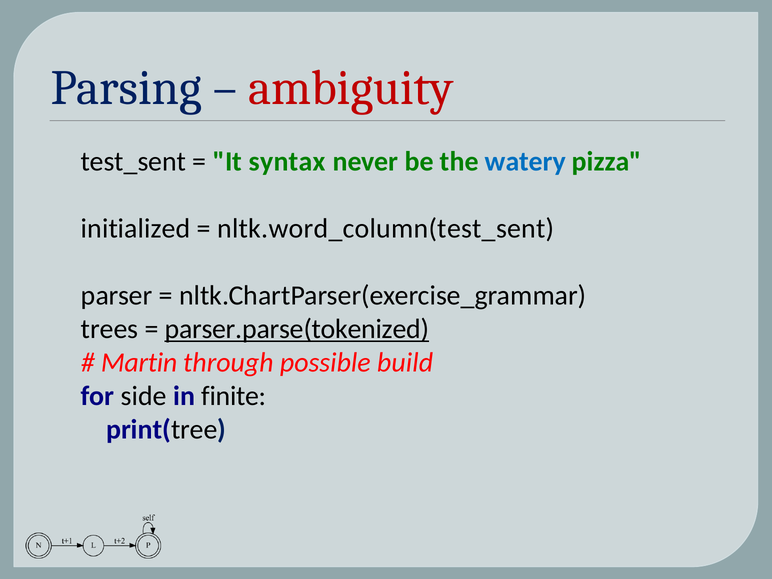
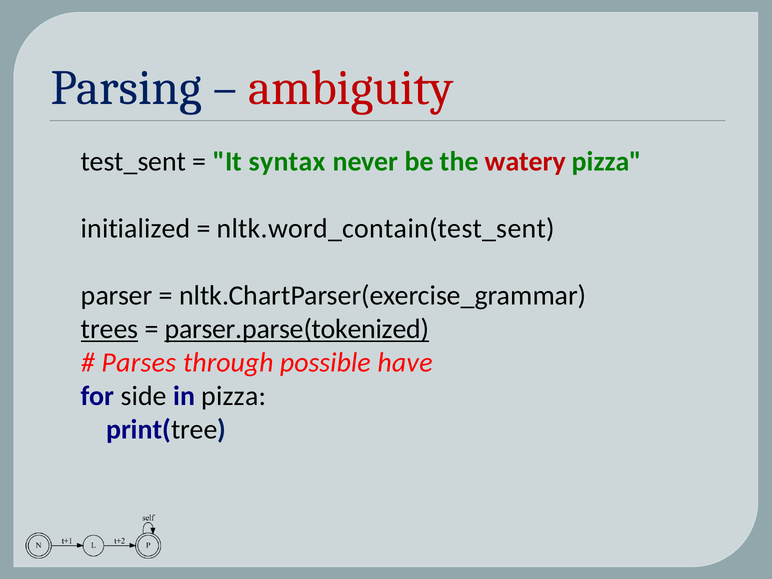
watery colour: blue -> red (525, 162)
nltk.word_column(test_sent: nltk.word_column(test_sent -> nltk.word_contain(test_sent (386, 229)
trees underline: none -> present (110, 329)
Martin: Martin -> Parses (139, 363)
build: build -> have (405, 363)
in finite: finite -> pizza (234, 396)
